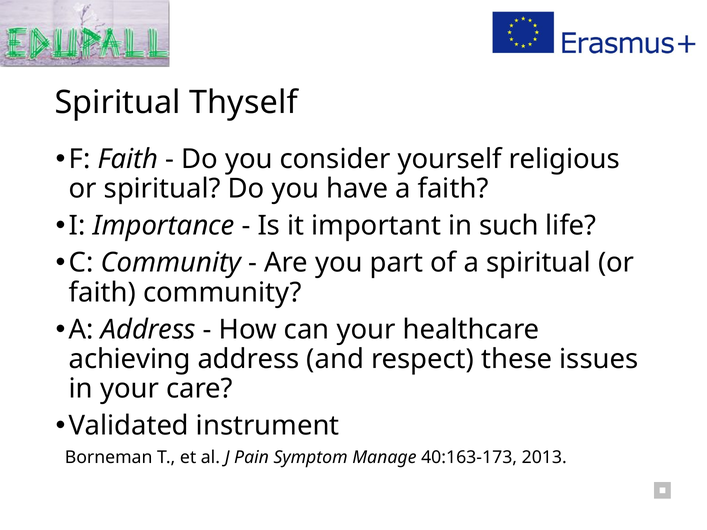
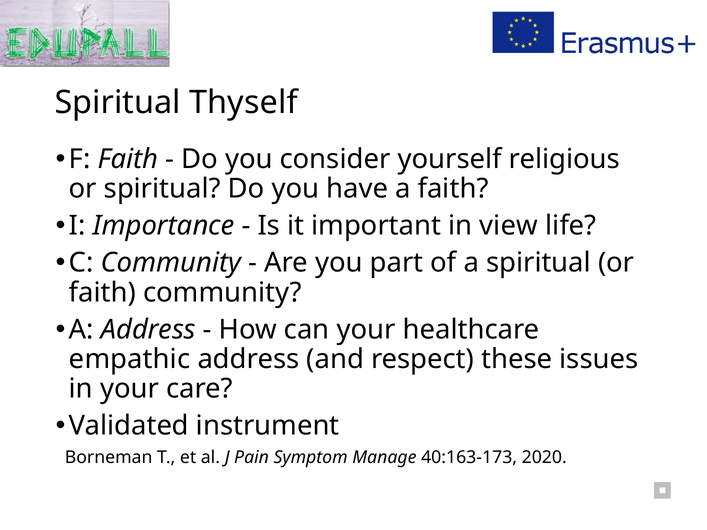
such: such -> view (509, 226)
achieving: achieving -> empathic (130, 359)
2013: 2013 -> 2020 (544, 458)
